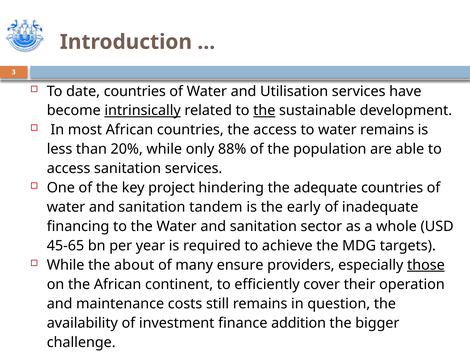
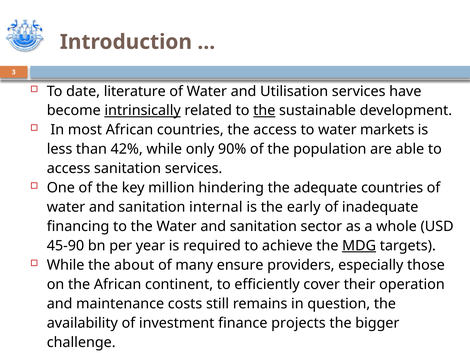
date countries: countries -> literature (135, 91)
water remains: remains -> markets (387, 130)
20%: 20% -> 42% (127, 149)
88%: 88% -> 90% (232, 149)
project: project -> million (171, 188)
tandem: tandem -> internal (216, 207)
45-65: 45-65 -> 45-90 (65, 245)
MDG underline: none -> present (359, 245)
those underline: present -> none (426, 265)
addition: addition -> projects (298, 323)
